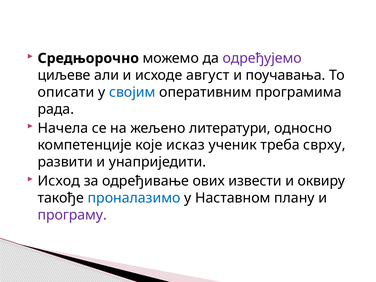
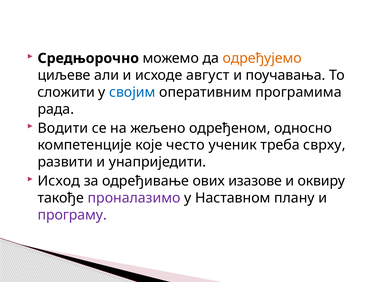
одређујемо colour: purple -> orange (262, 58)
описати: описати -> сложити (66, 92)
Начела: Начела -> Водити (63, 128)
литератури: литератури -> одређеном (230, 128)
исказ: исказ -> често (185, 145)
извести: извести -> изазове (255, 181)
проналазимо colour: blue -> purple (134, 198)
